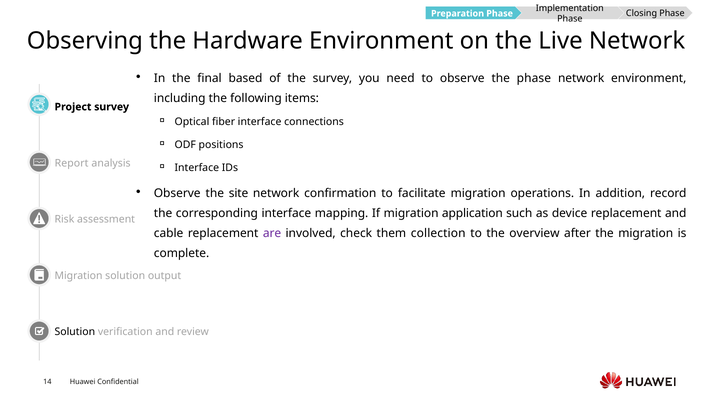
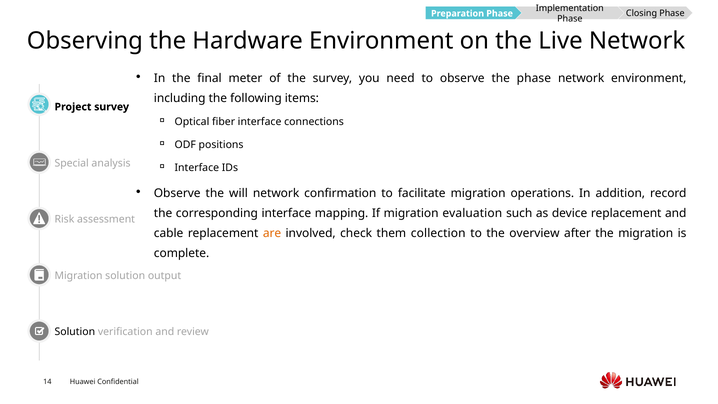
based: based -> meter (245, 78)
Report: Report -> Special (72, 163)
site: site -> will (238, 193)
application: application -> evaluation (472, 213)
are colour: purple -> orange (272, 233)
